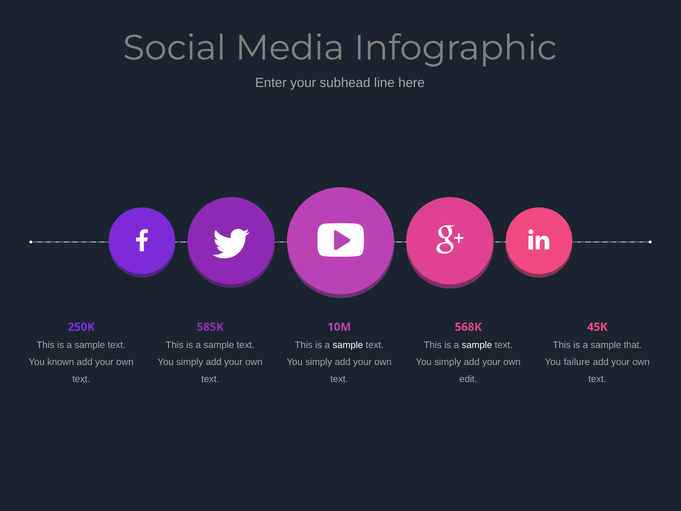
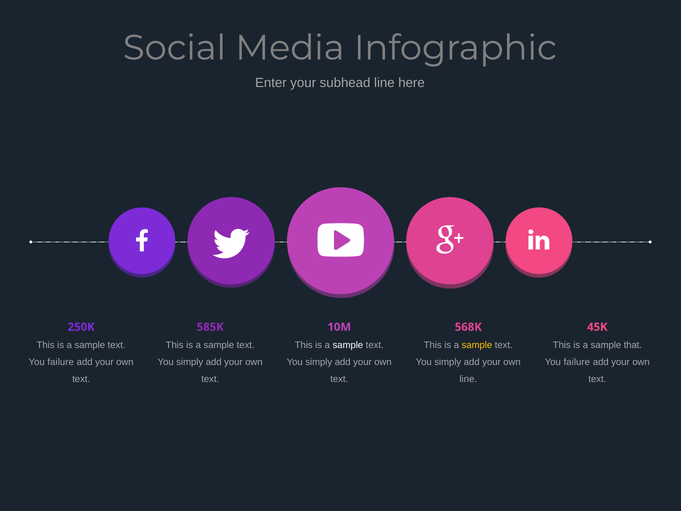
sample colour: white -> yellow (477, 345)
known: known -> failure (61, 362)
edit: edit -> line (468, 379)
